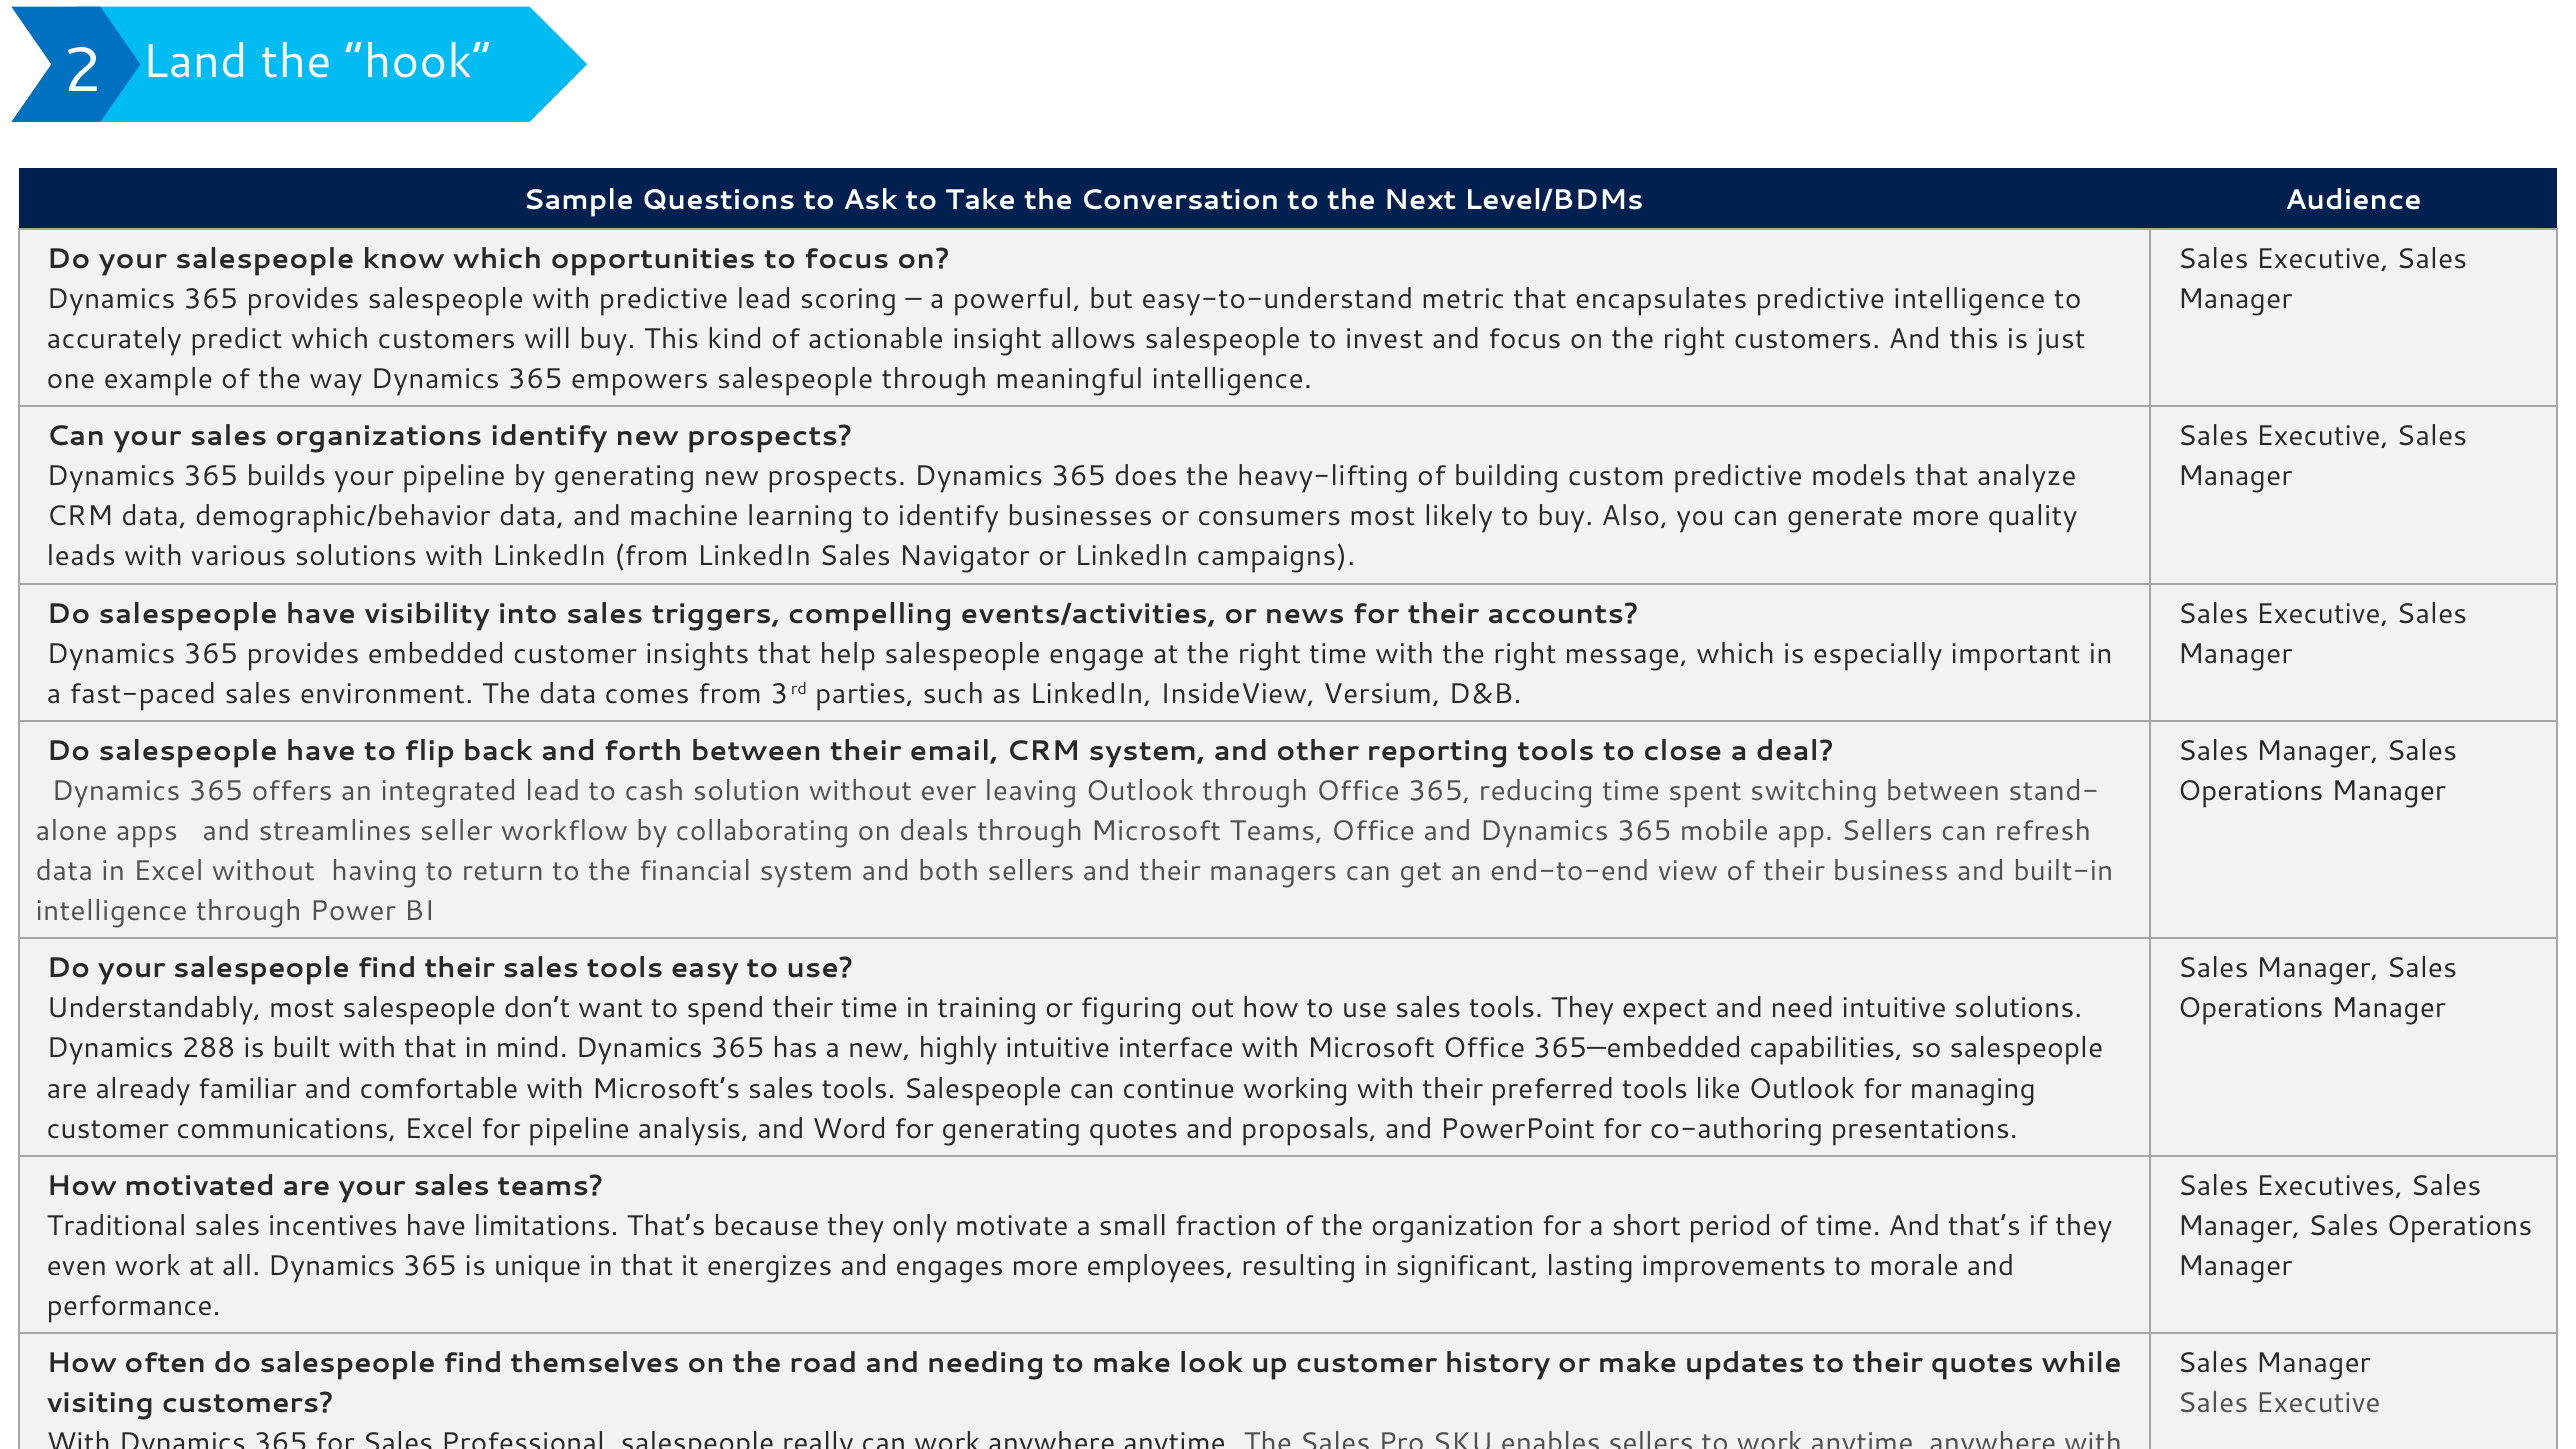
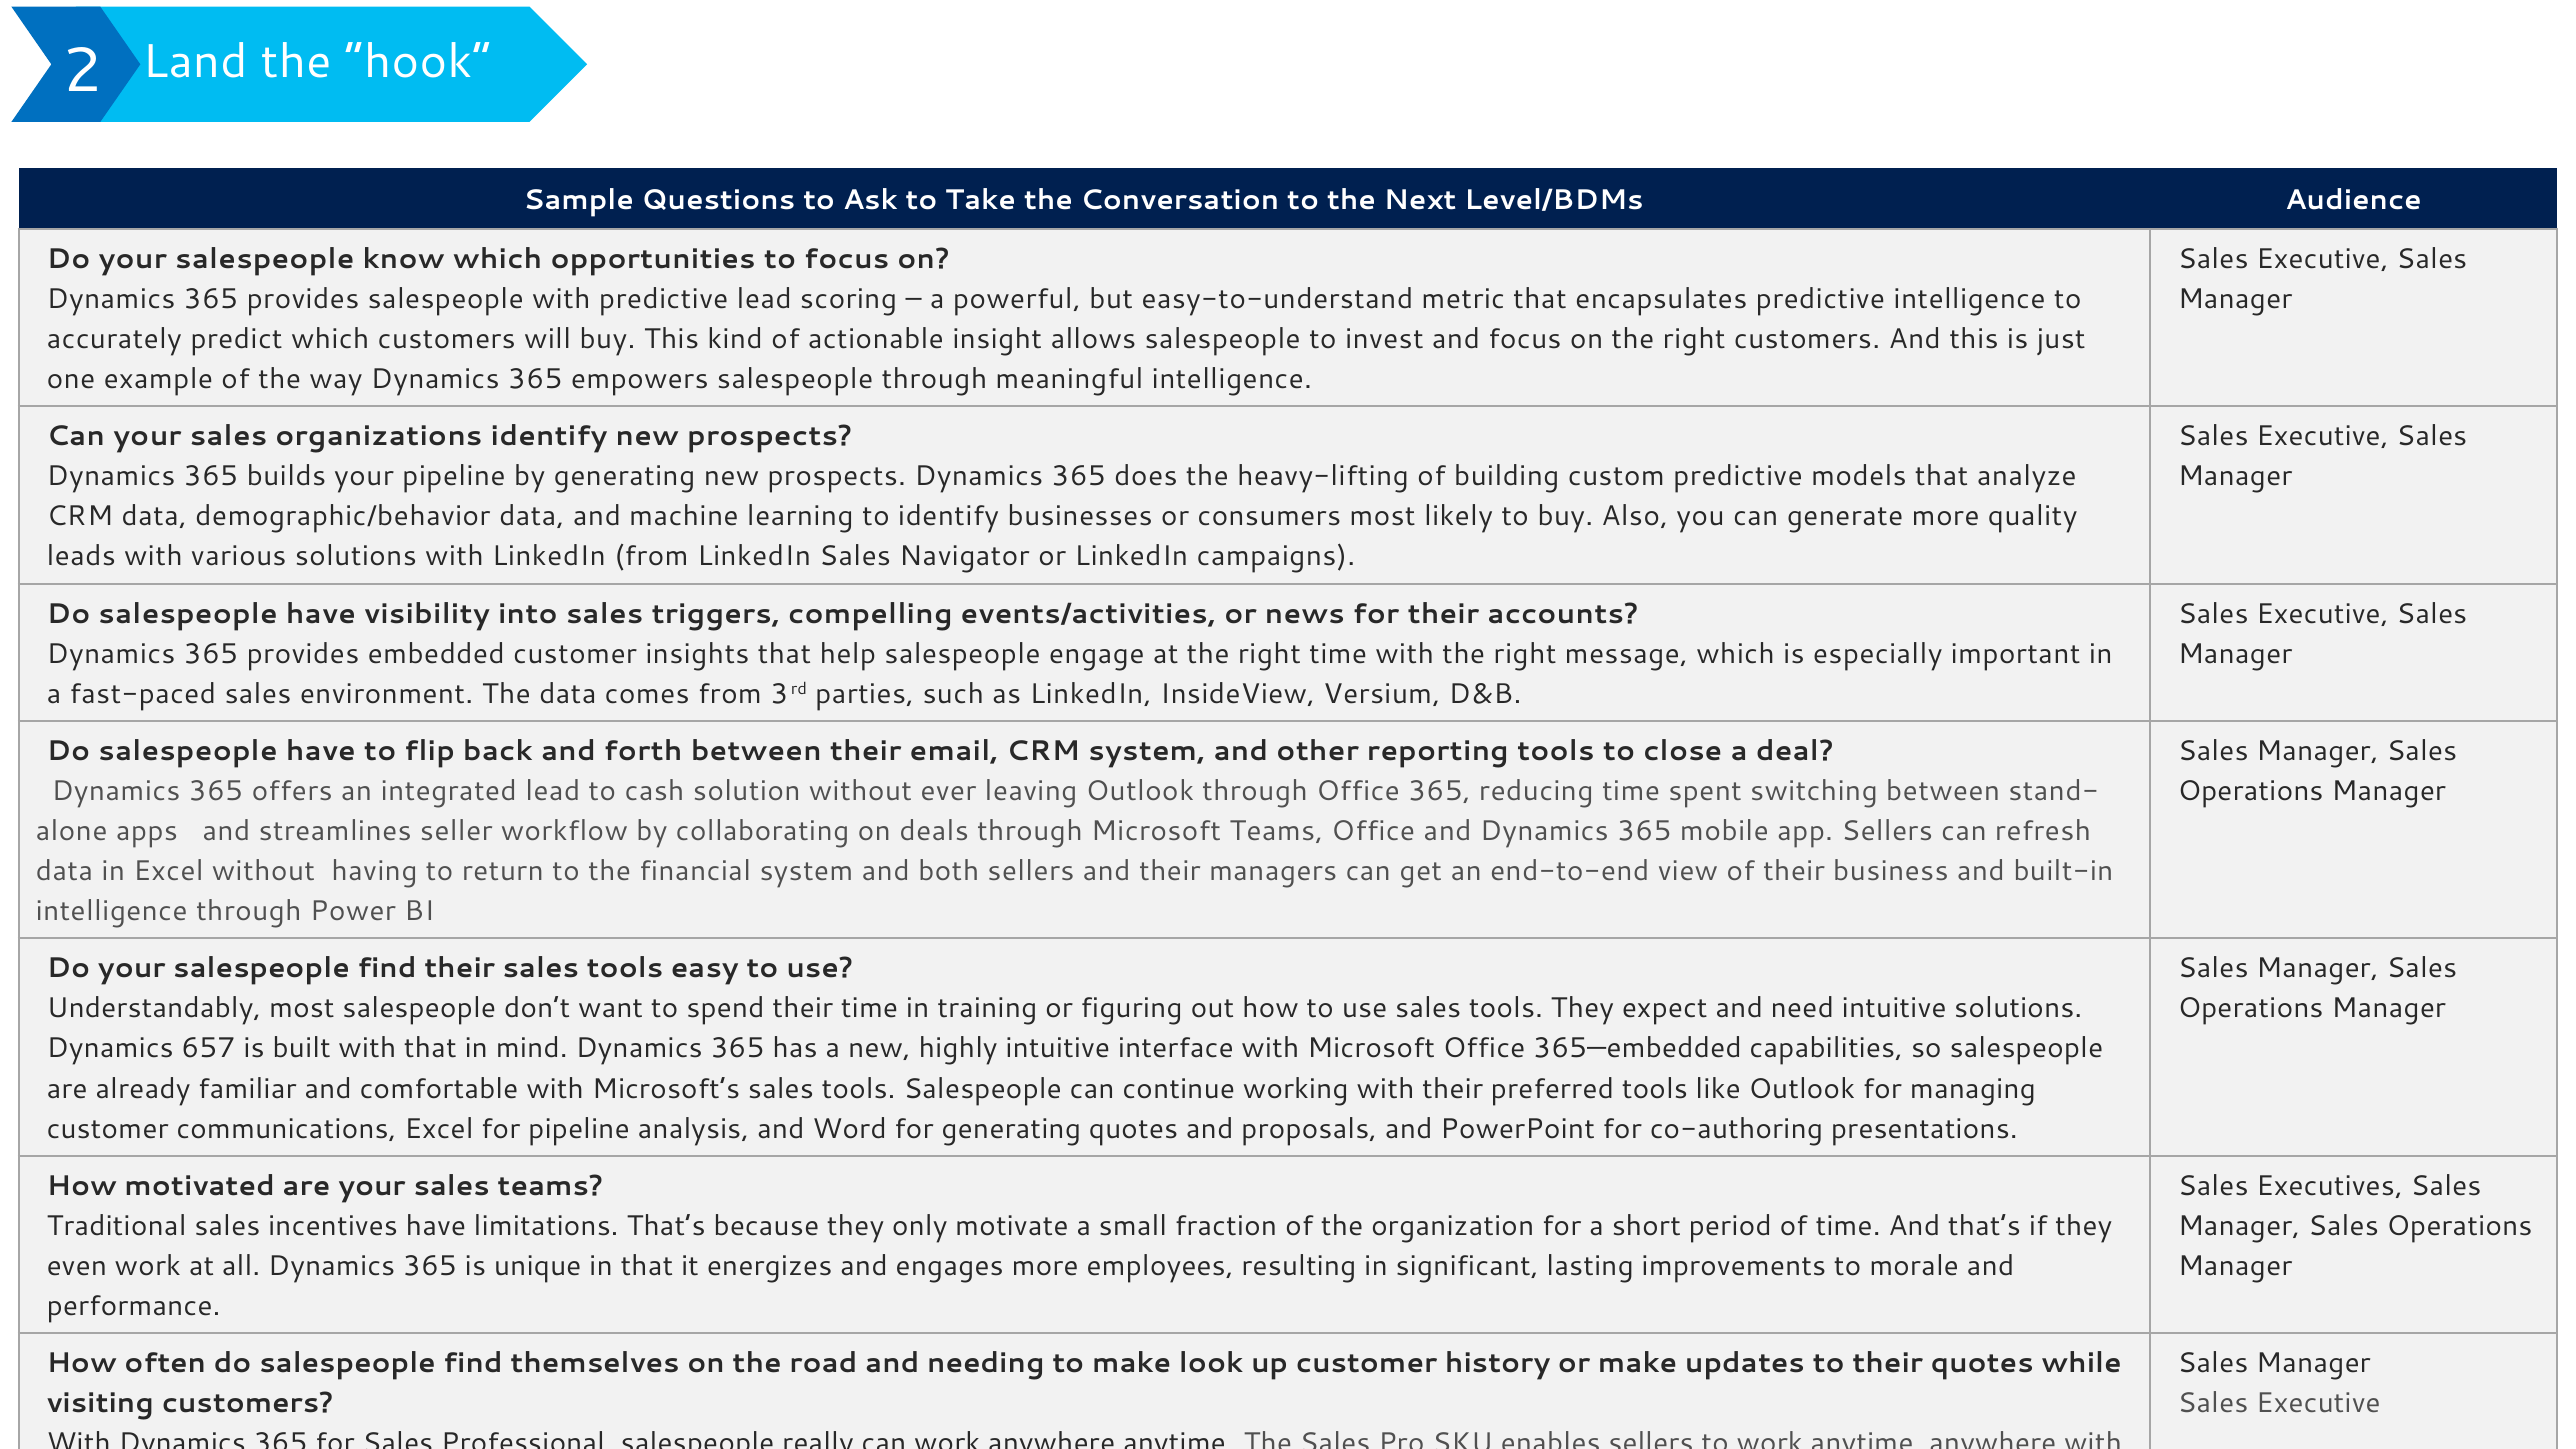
288: 288 -> 657 (208, 1049)
